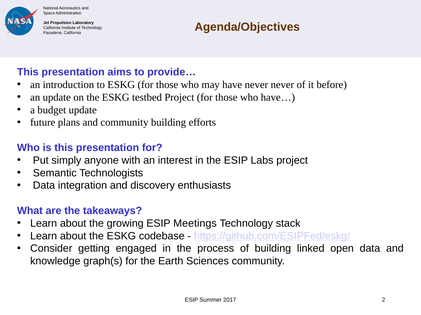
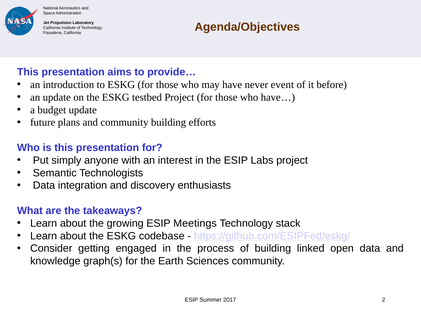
never never: never -> event (282, 85)
